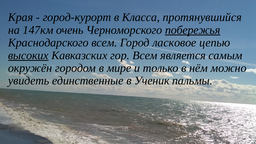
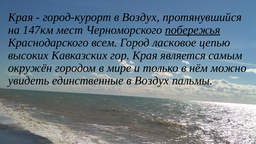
город-курорт в Класса: Класса -> Воздух (141, 17)
очень: очень -> мест (70, 30)
высоких underline: present -> none (28, 55)
гор Всем: Всем -> Края (145, 55)
единственные в Ученик: Ученик -> Воздух (152, 81)
